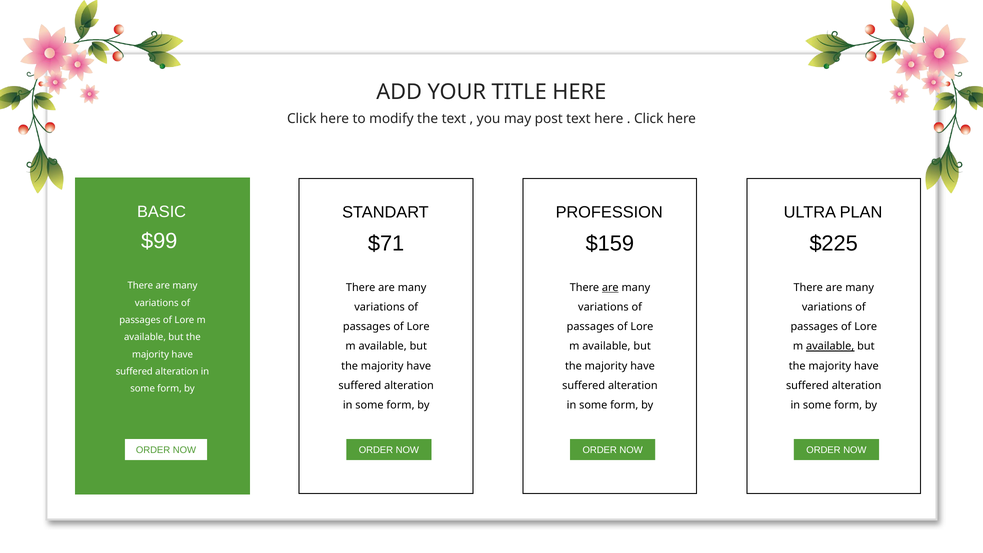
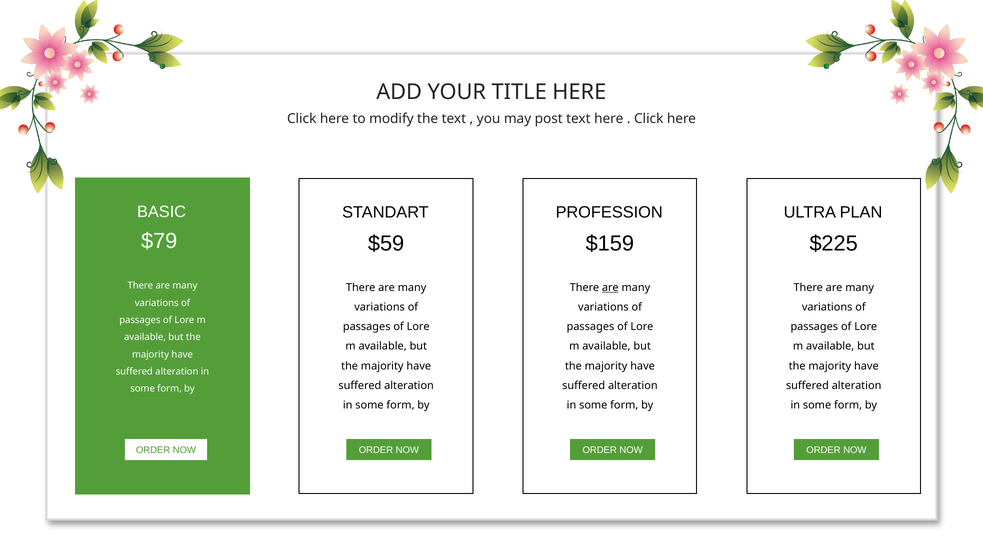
$99: $99 -> $79 (159, 241)
$71: $71 -> $59 (386, 244)
available underline: present -> none (830, 346)
